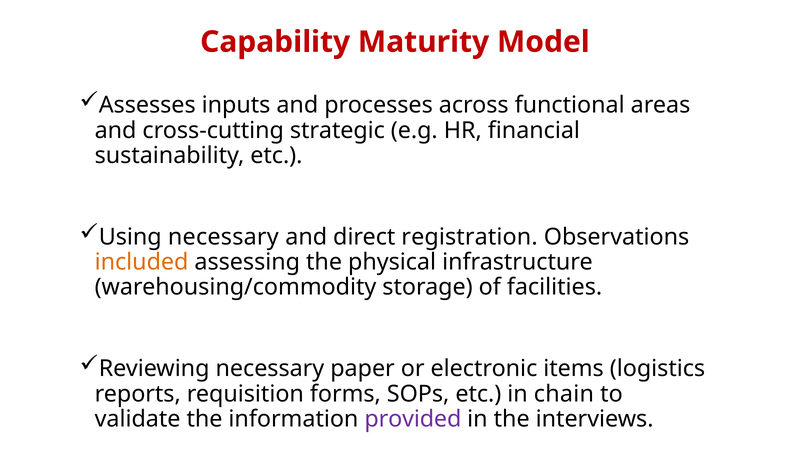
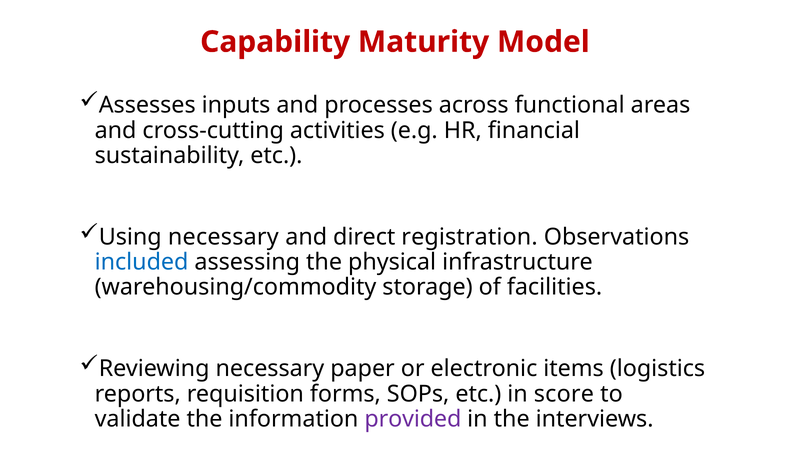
strategic: strategic -> activities (337, 130)
included colour: orange -> blue (142, 262)
chain: chain -> score (564, 394)
